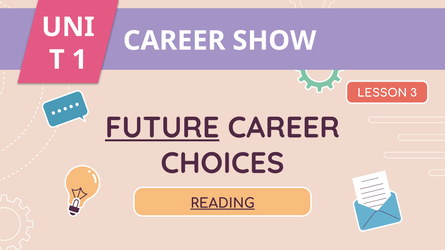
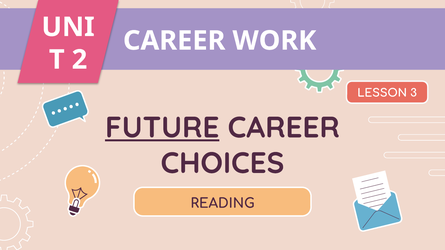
SHOW: SHOW -> WORK (274, 41)
1: 1 -> 2 (79, 60)
READING underline: present -> none (223, 204)
